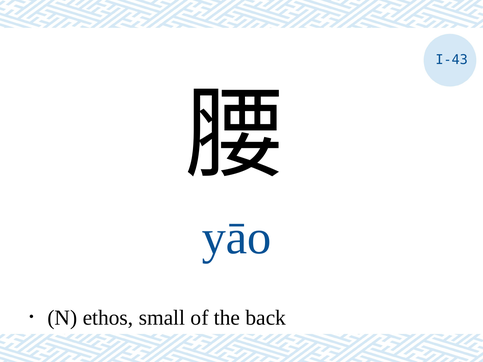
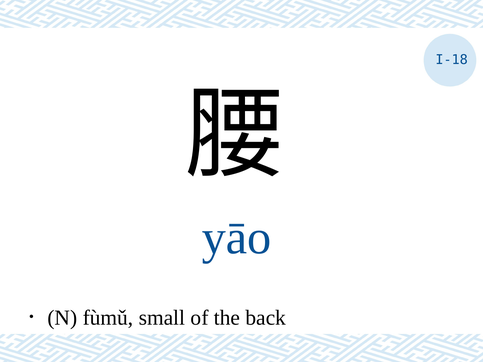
I-43: I-43 -> I-18 (452, 60)
ethos: ethos -> fùmǔ (108, 318)
